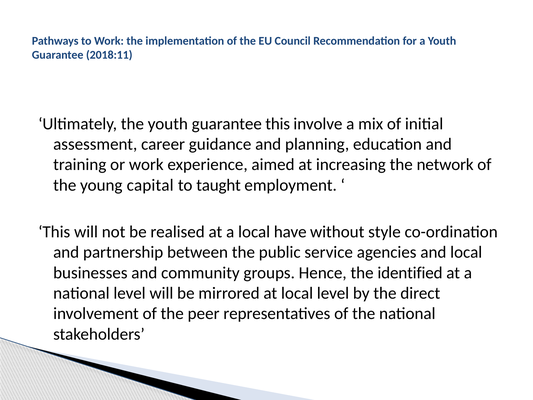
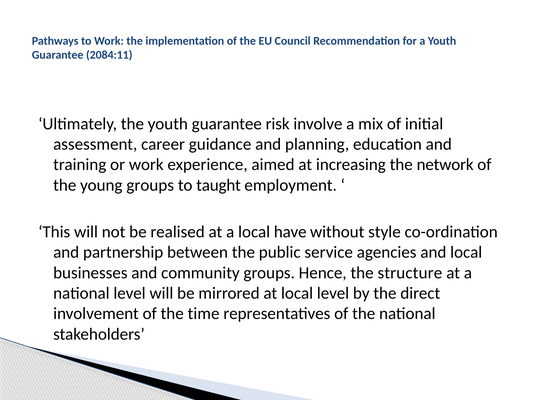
2018:11: 2018:11 -> 2084:11 (109, 55)
guarantee this: this -> risk (278, 124)
young capital: capital -> groups (150, 185)
identified: identified -> structure (410, 273)
peer: peer -> time (204, 313)
